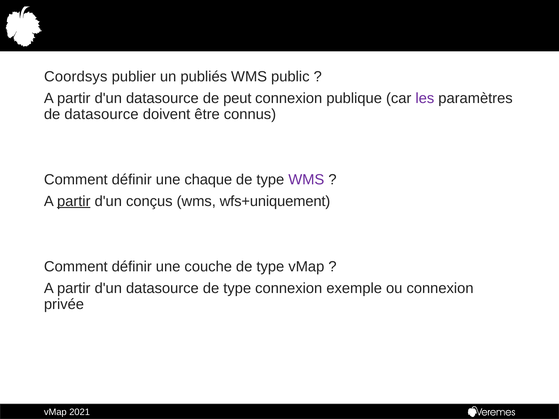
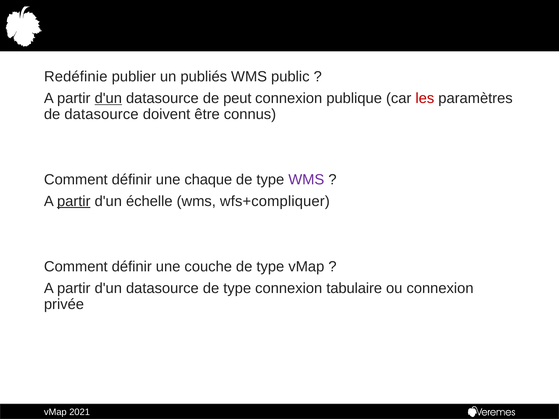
Coordsys: Coordsys -> Redéfinie (76, 77)
d'un underline: none -> present (108, 98)
les colour: purple -> red (425, 98)
conçus: conçus -> échelle (149, 201)
wfs+uniquement: wfs+uniquement -> wfs+compliquer (275, 201)
exemple: exemple -> tabulaire (354, 288)
